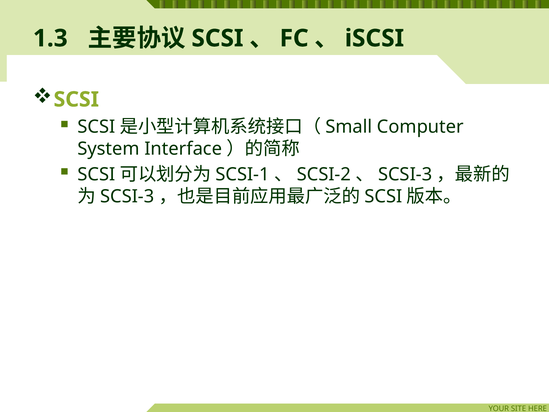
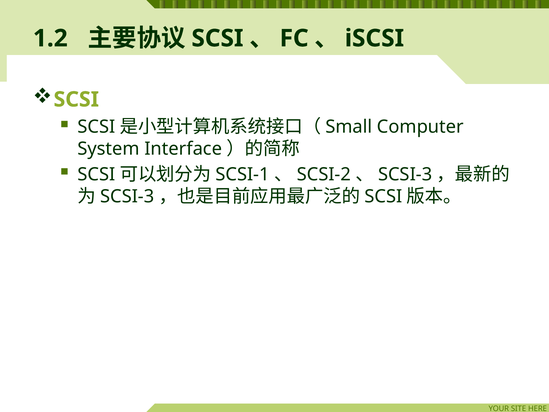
1.3: 1.3 -> 1.2 (50, 38)
